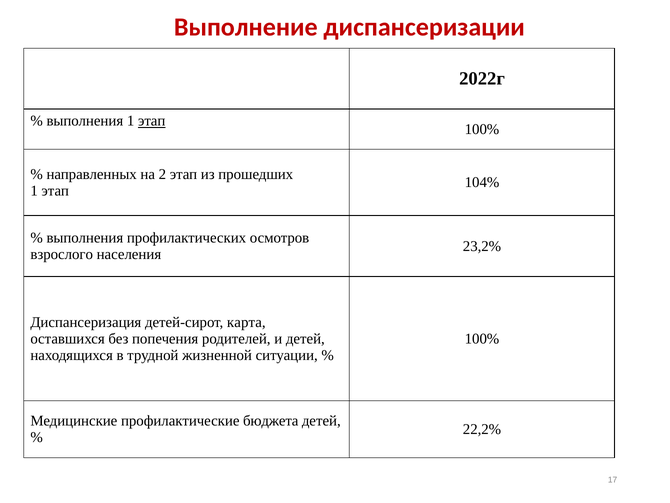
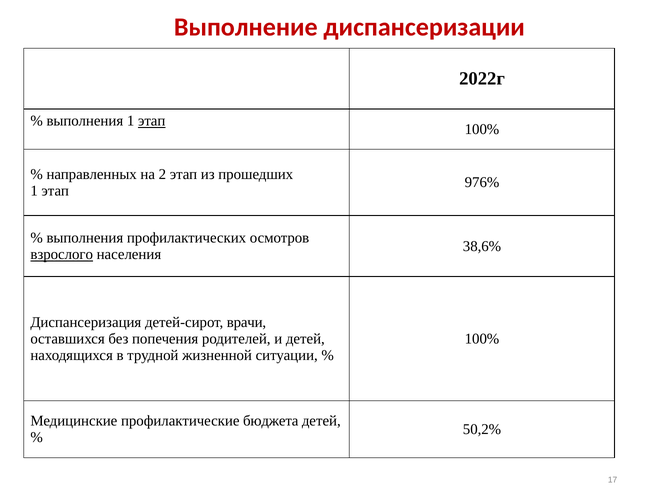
104%: 104% -> 976% (482, 182)
23,2%: 23,2% -> 38,6% (482, 246)
взрослого underline: none -> present (62, 254)
карта: карта -> врачи (246, 322)
22,2%: 22,2% -> 50,2% (482, 429)
